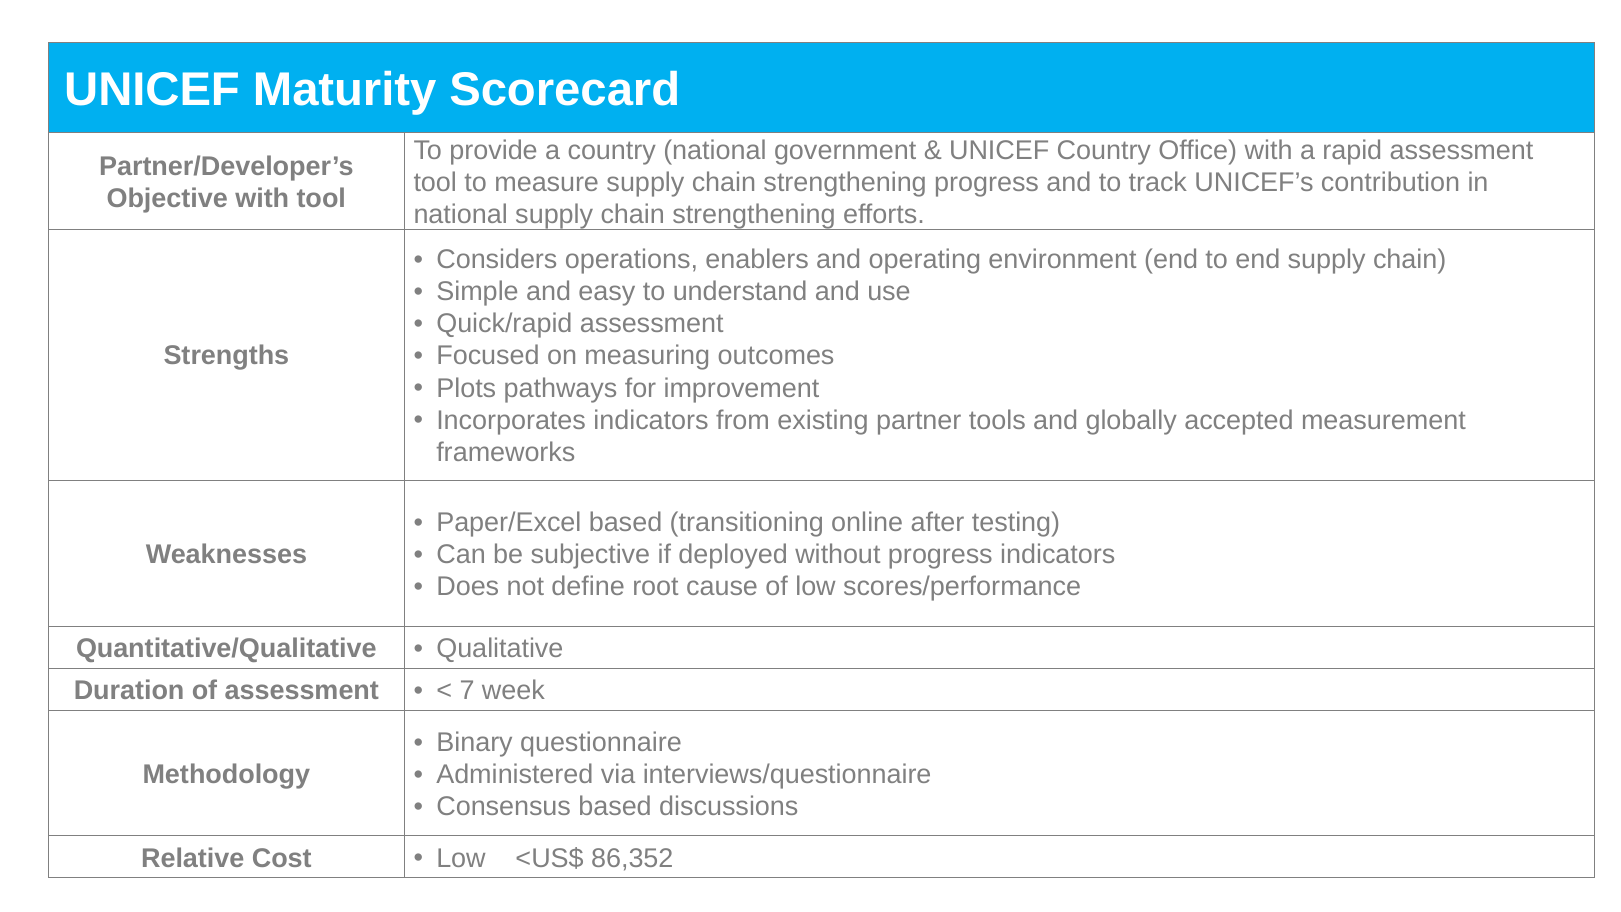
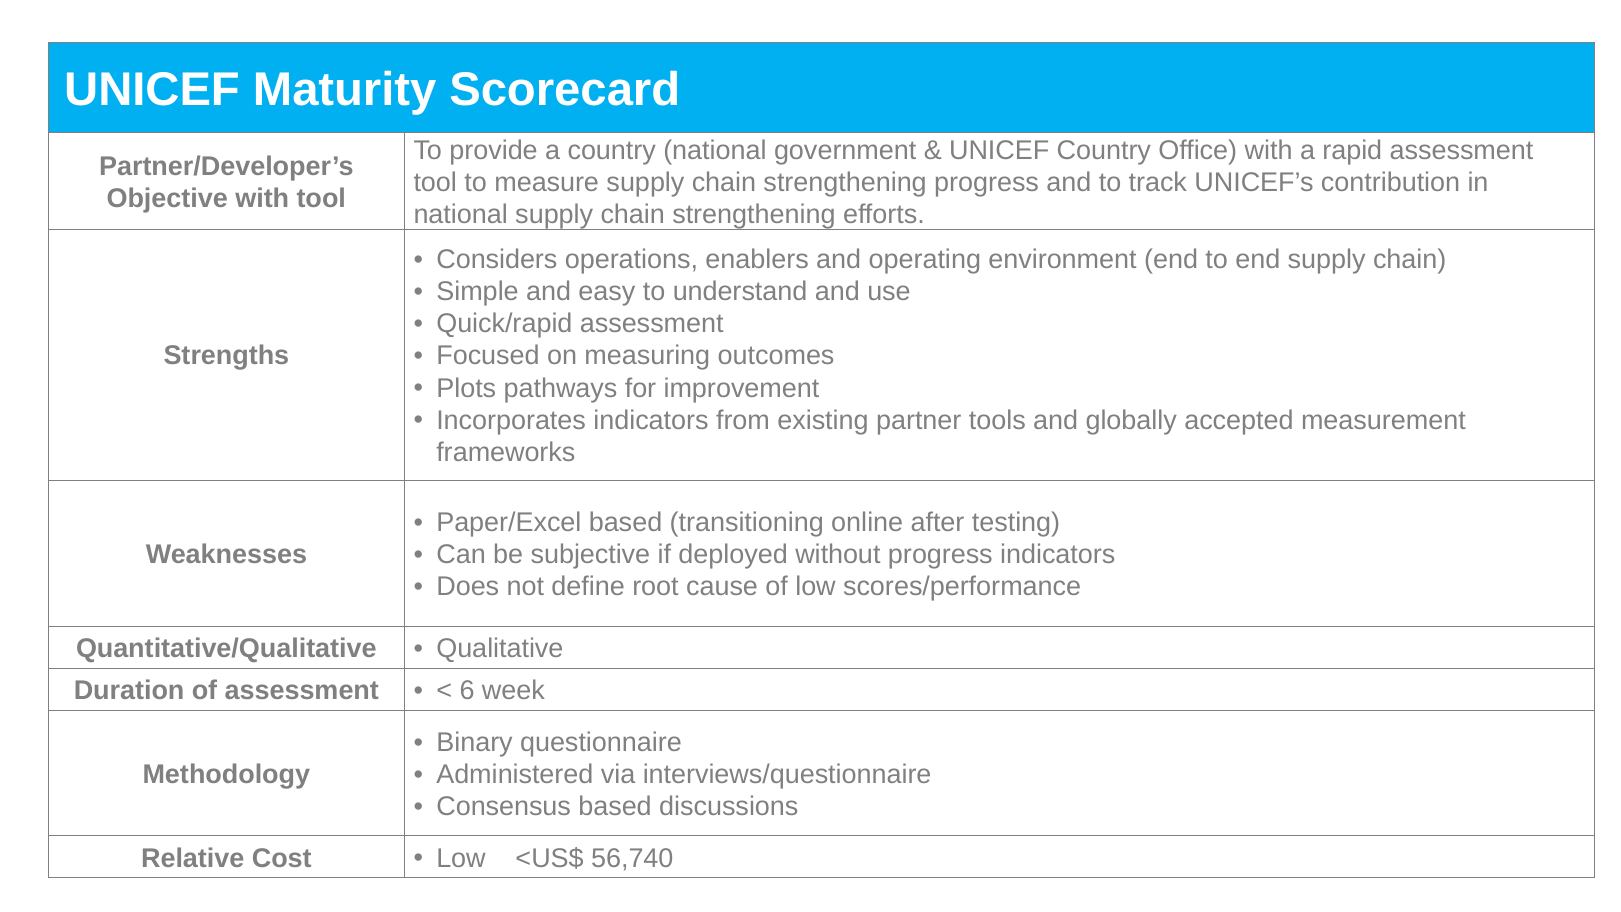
7: 7 -> 6 (467, 691)
86,352: 86,352 -> 56,740 (632, 858)
